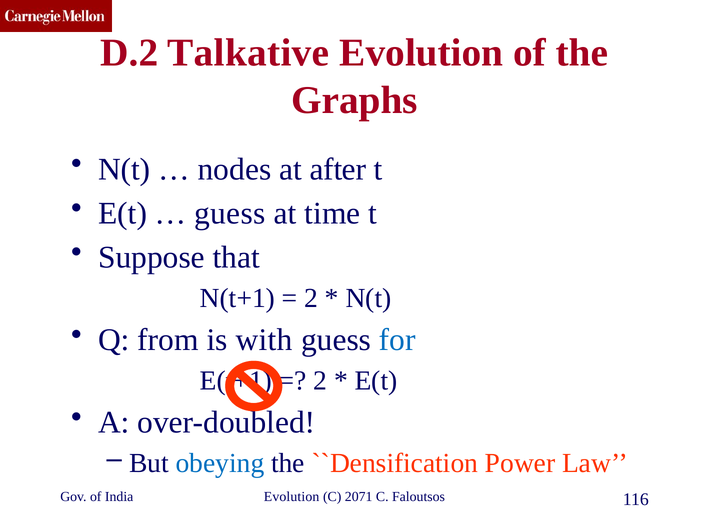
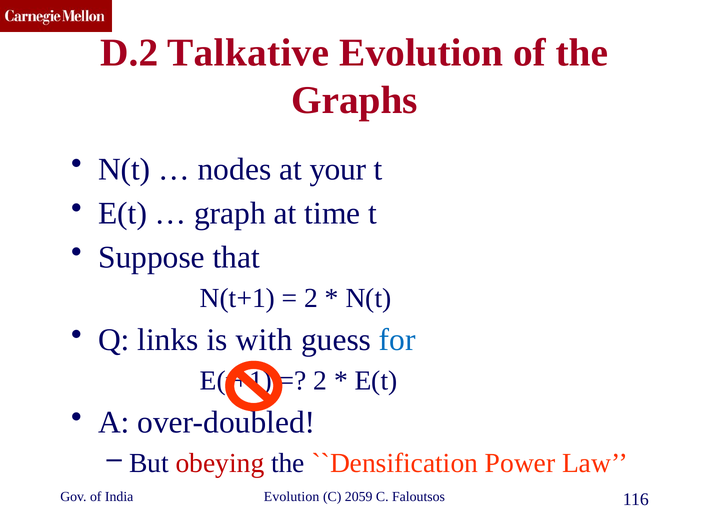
after: after -> your (338, 169)
guess: guess -> graph (230, 214)
from: from -> links (168, 340)
obeying colour: blue -> red (220, 464)
2071: 2071 -> 2059 (359, 497)
